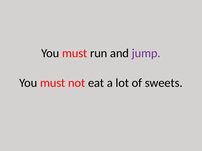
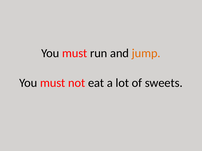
jump colour: purple -> orange (146, 53)
